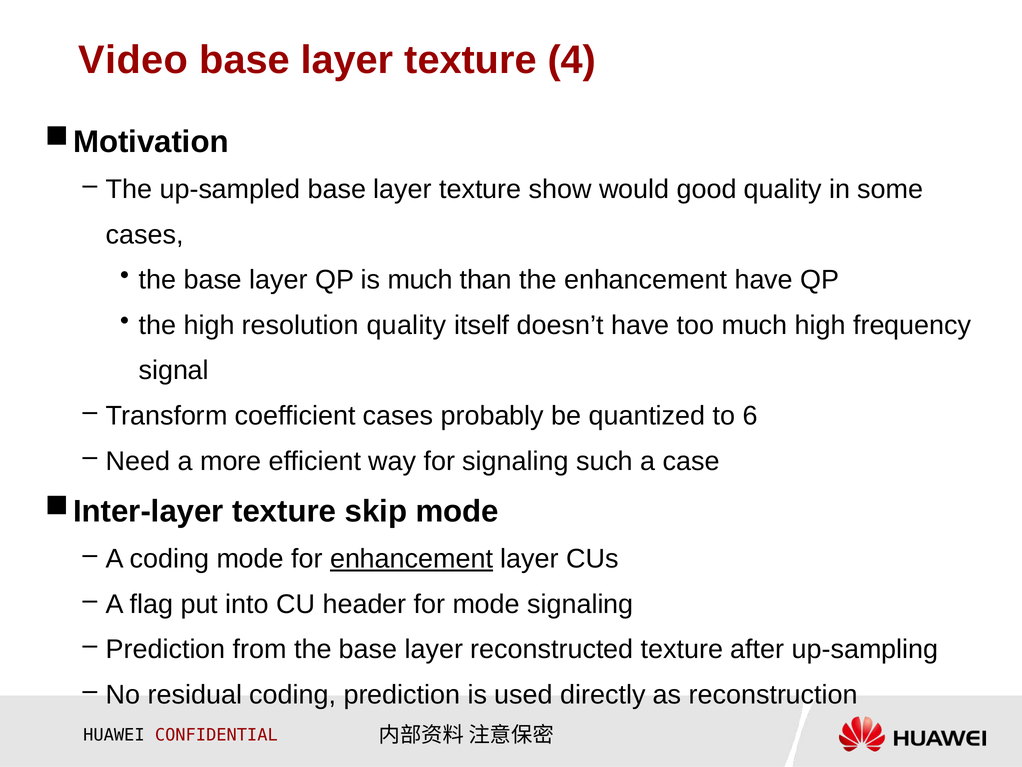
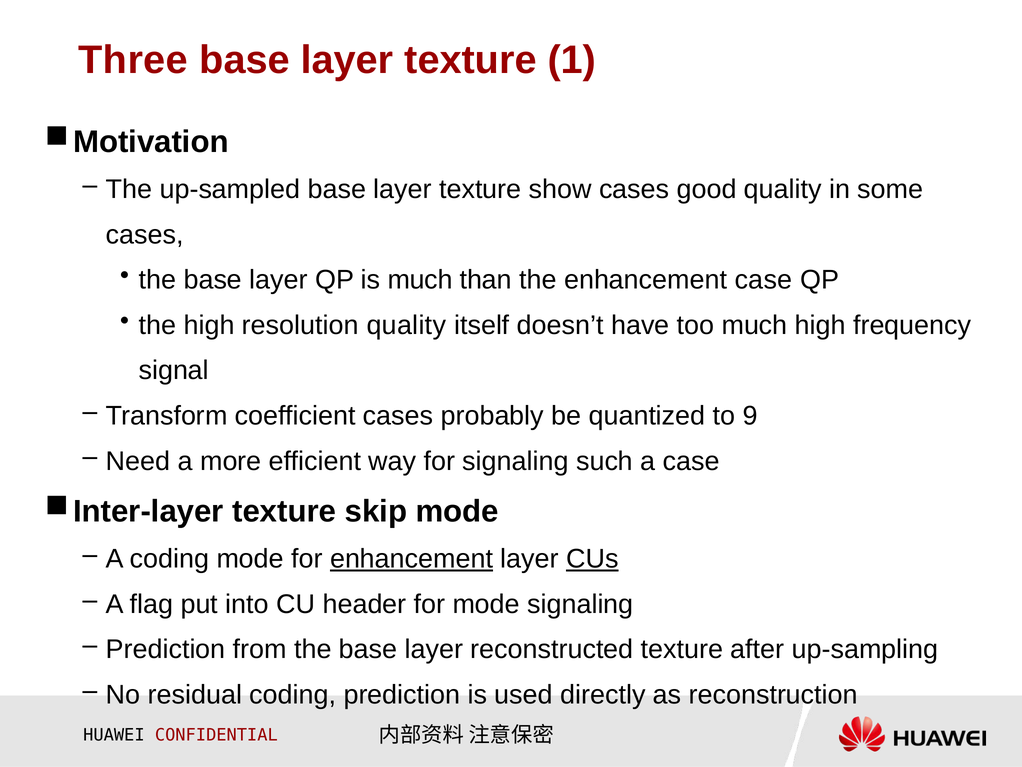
Video: Video -> Three (133, 60)
4: 4 -> 1 (572, 60)
show would: would -> cases (634, 189)
enhancement have: have -> case (764, 280)
6: 6 -> 9 (750, 416)
CUs underline: none -> present (592, 559)
